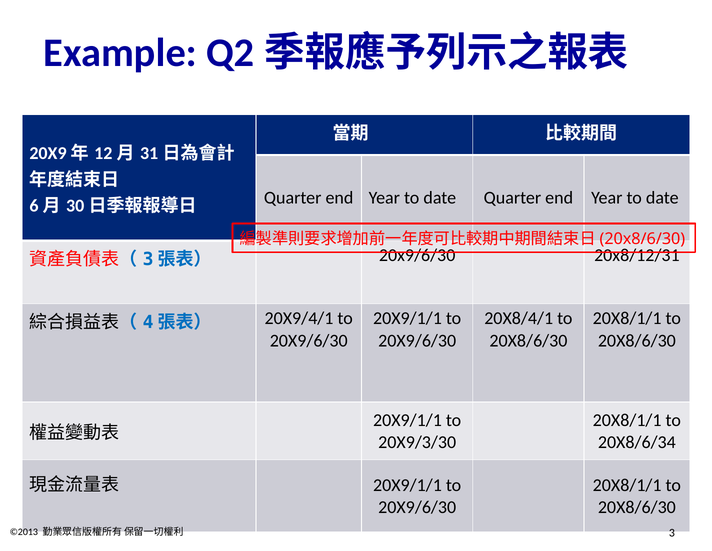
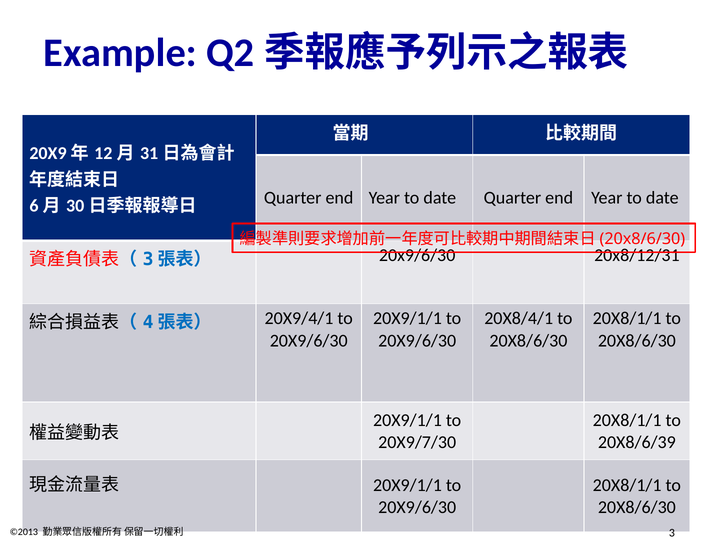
20X9/3/30: 20X9/3/30 -> 20X9/7/30 (417, 441)
20X8/6/34: 20X8/6/34 -> 20X8/6/39 (637, 441)
